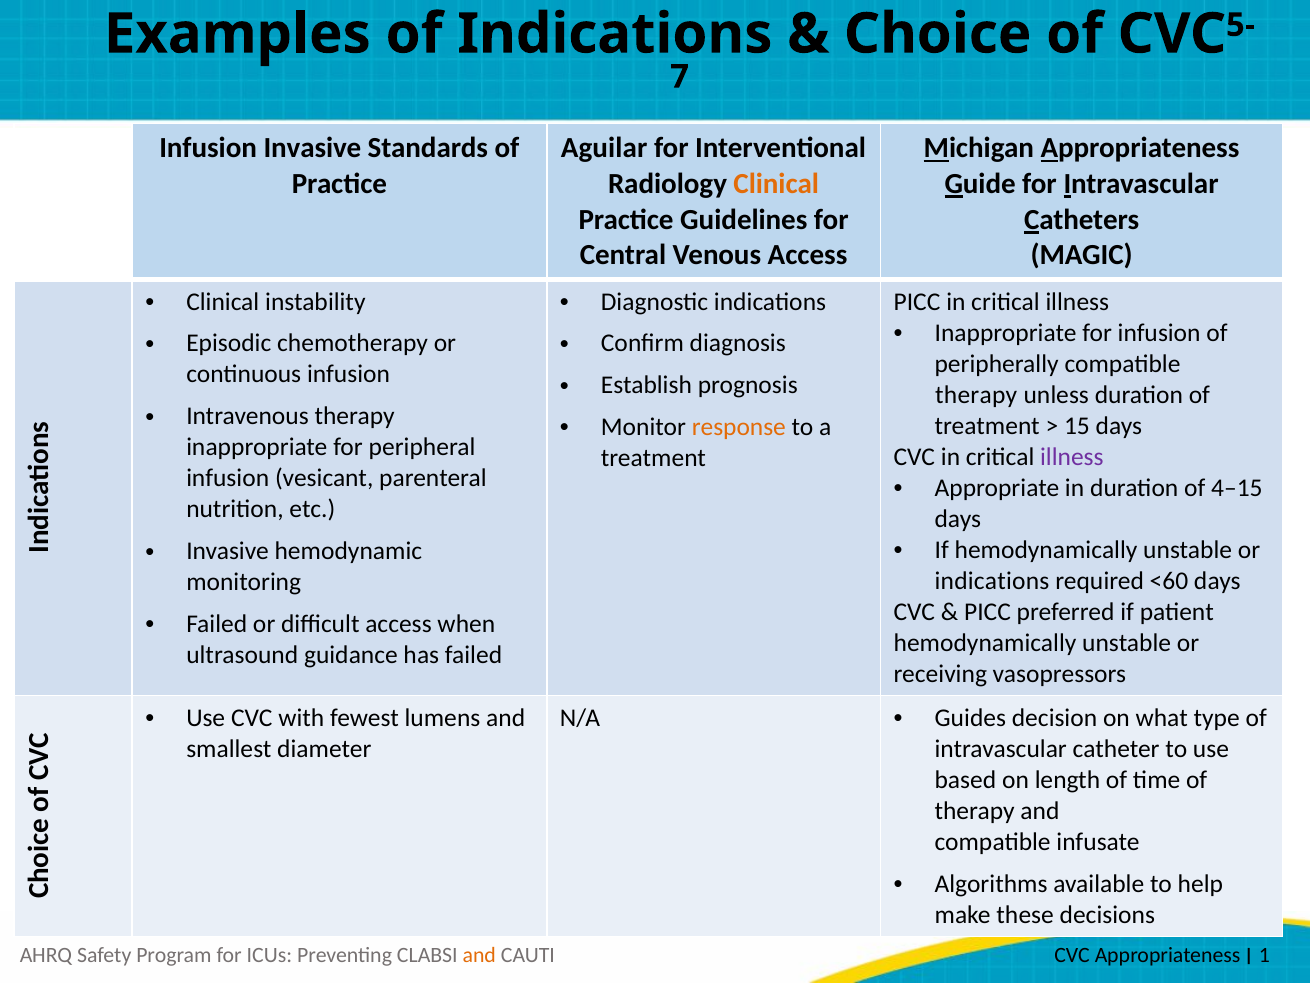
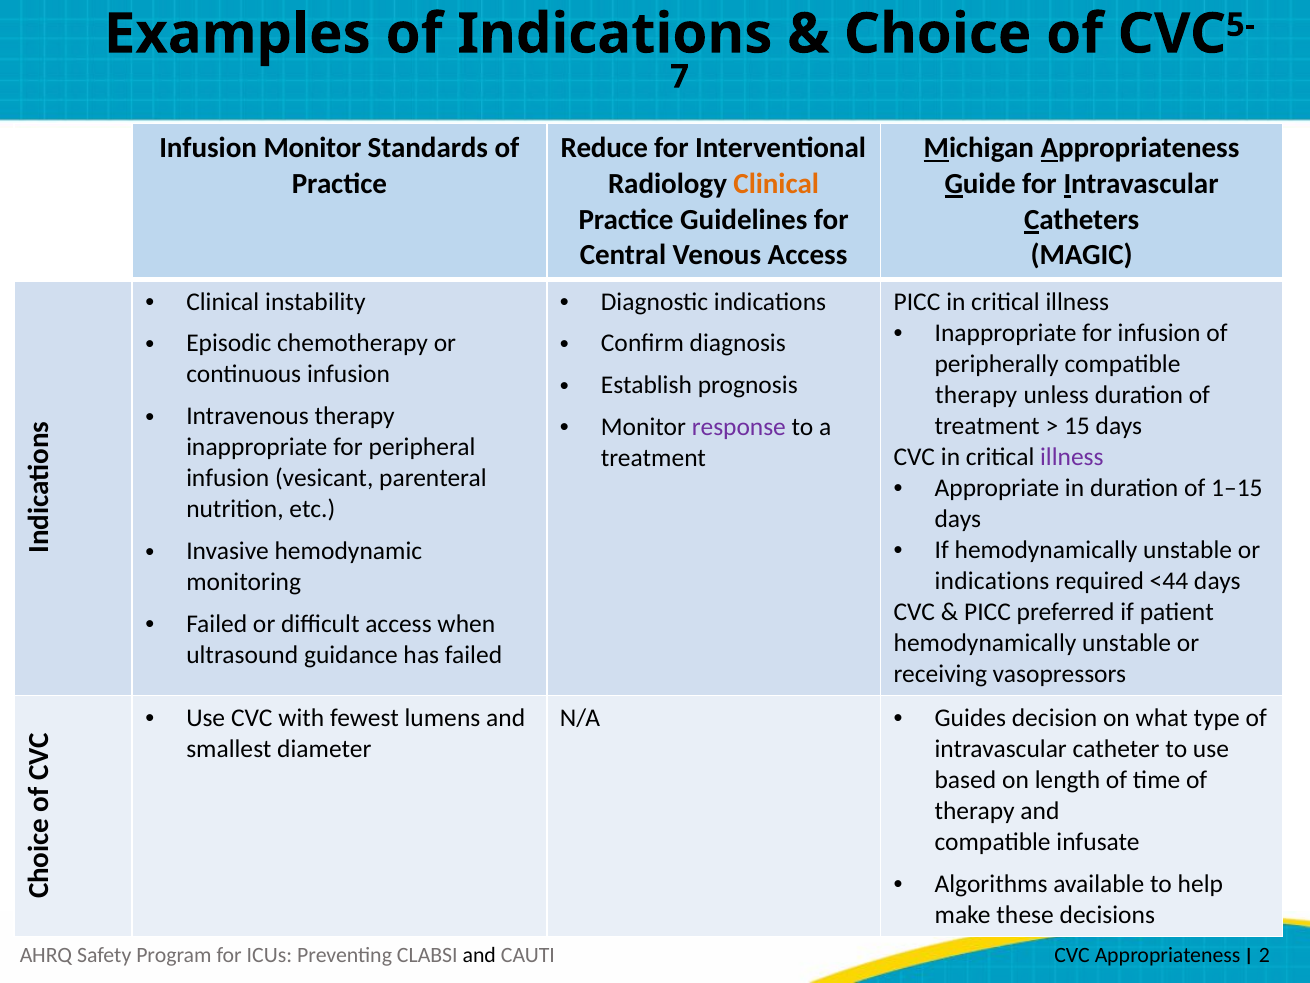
Aguilar: Aguilar -> Reduce (604, 148)
Infusion Invasive: Invasive -> Monitor (313, 148)
response colour: orange -> purple (739, 427)
4–15: 4–15 -> 1–15 (1237, 487)
<60: <60 -> <44 (1169, 580)
and colour: orange -> black (479, 955)
1: 1 -> 2 (1264, 955)
